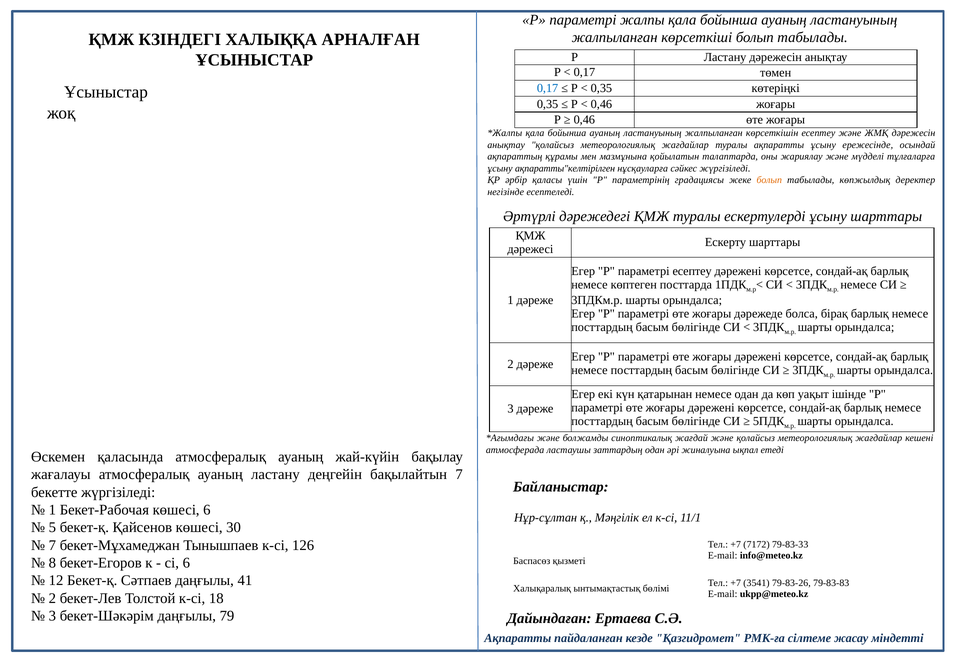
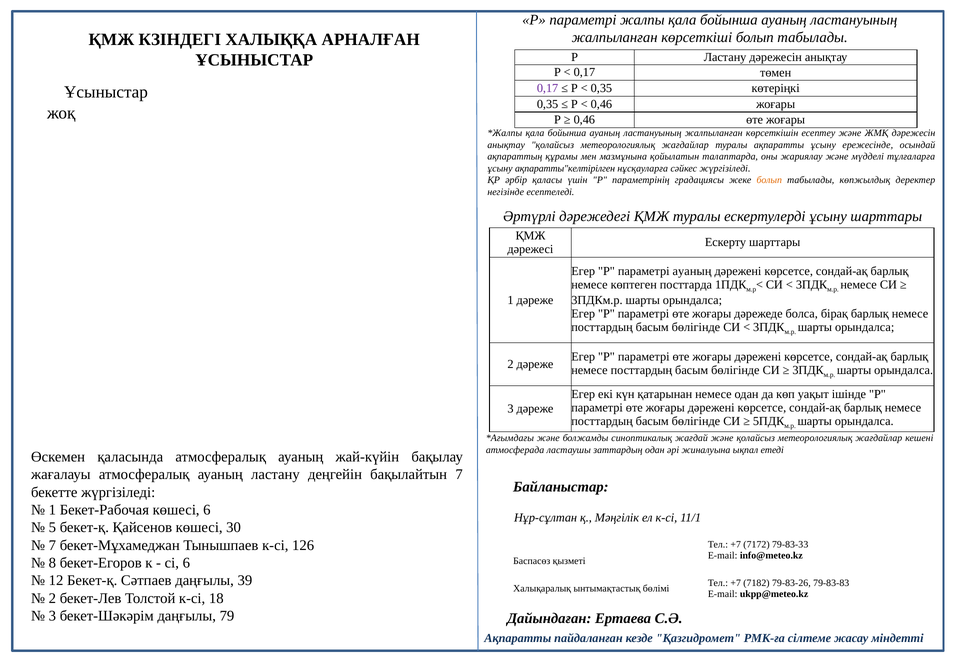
0,17 colour: blue -> purple (548, 88)
параметрі есептеу: есептеу -> ауаның (692, 271)
41: 41 -> 39 (245, 580)
3541: 3541 -> 7182 (756, 583)
